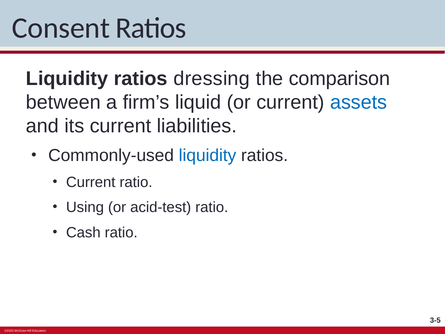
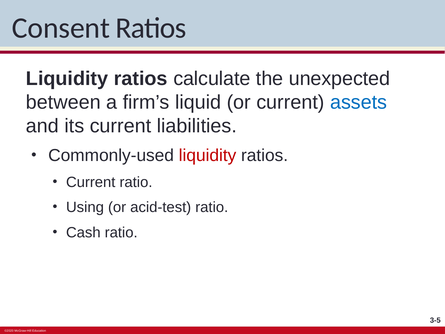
dressing: dressing -> calculate (212, 78)
comparison: comparison -> unexpected (339, 78)
liquidity colour: blue -> red (208, 155)
